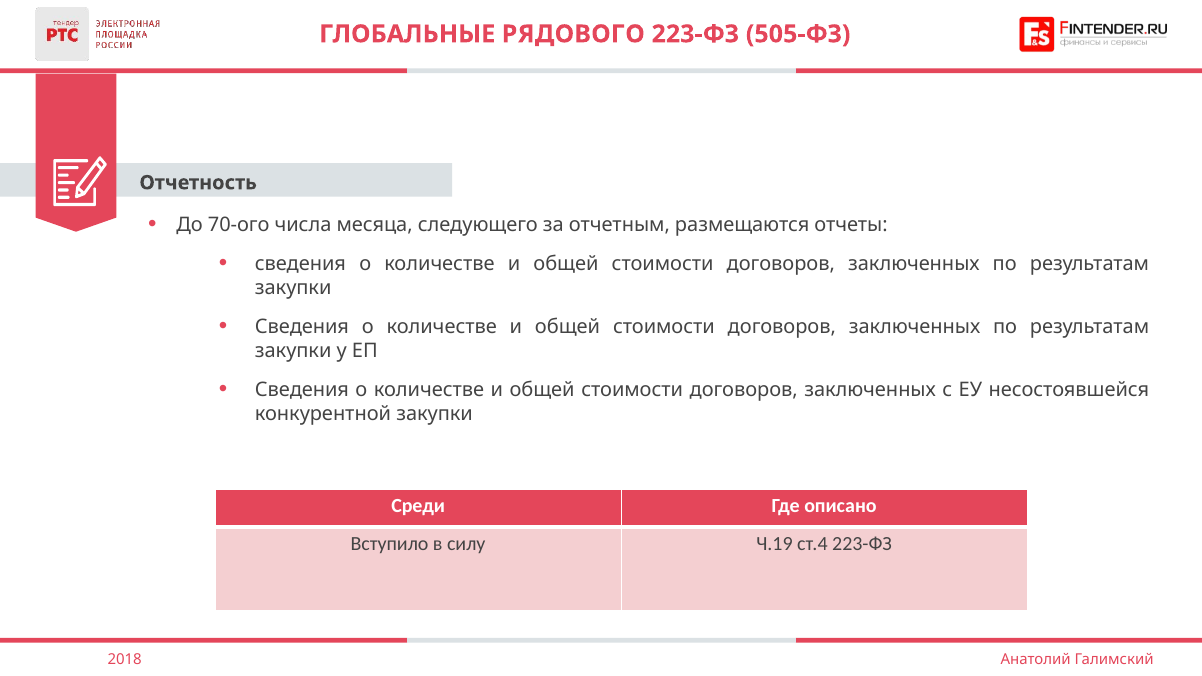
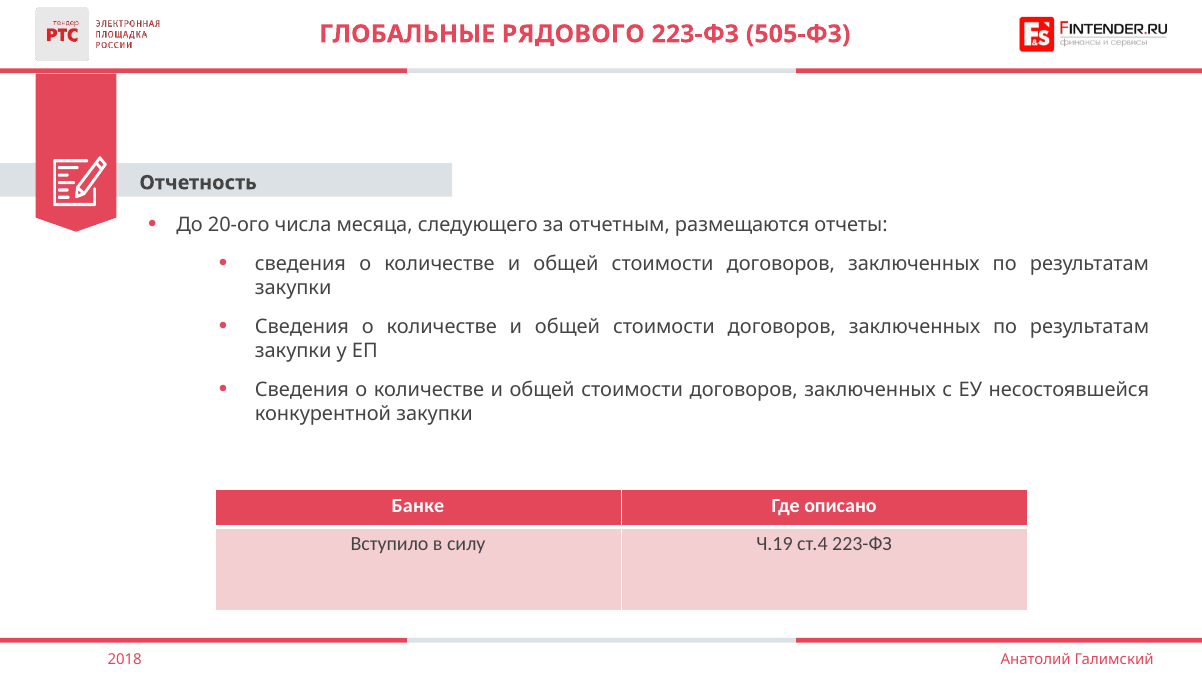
70-ого: 70-ого -> 20-ого (239, 225)
Среди: Среди -> Банке (418, 506)
